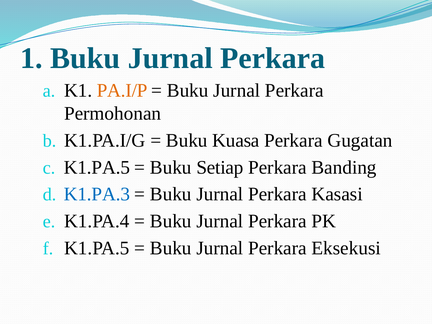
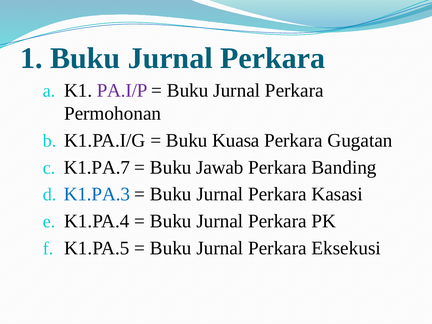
PA.I/P colour: orange -> purple (122, 91)
K1.PA.5: K1.PA.5 -> K1.PA.7 (97, 167)
Setiap: Setiap -> Jawab (220, 167)
